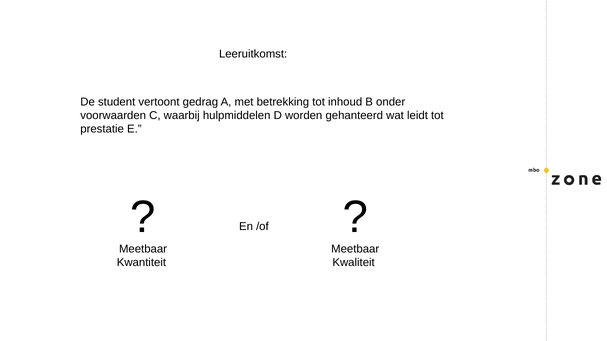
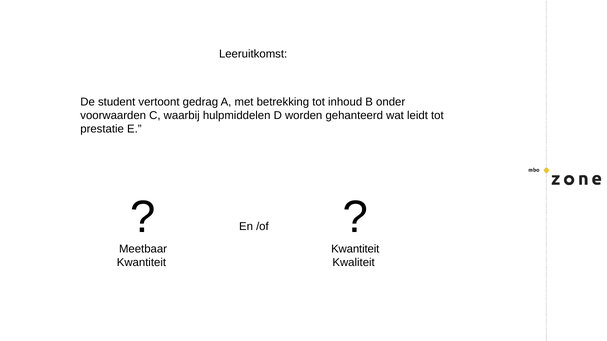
Meetbaar: Meetbaar -> Kwantiteit (355, 249)
